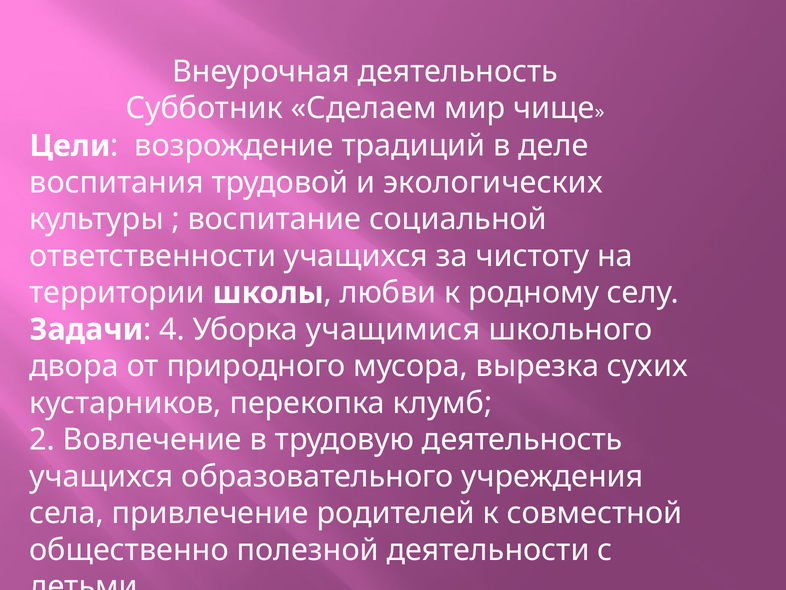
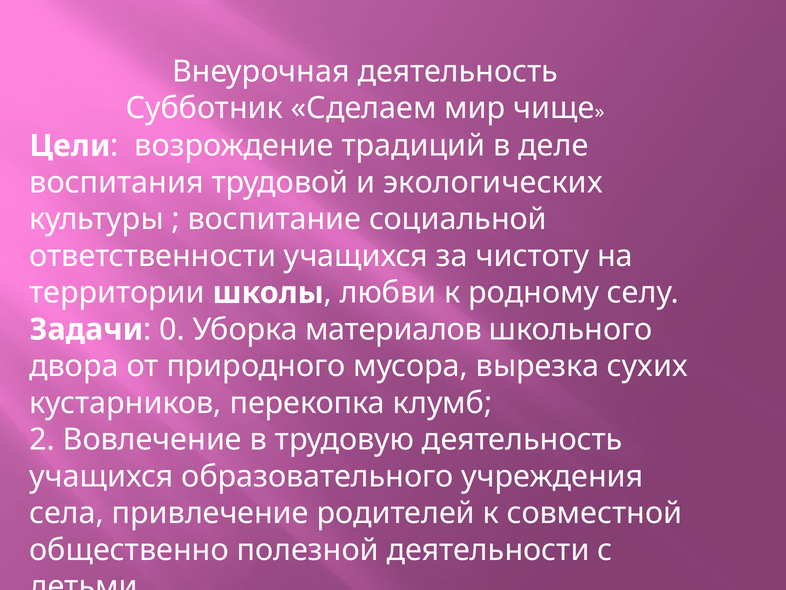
4: 4 -> 0 (172, 329)
учащимися: учащимися -> материалов (393, 329)
